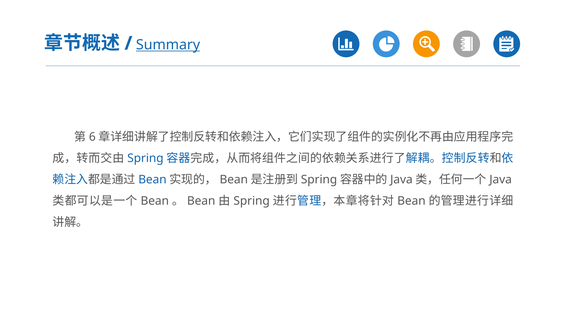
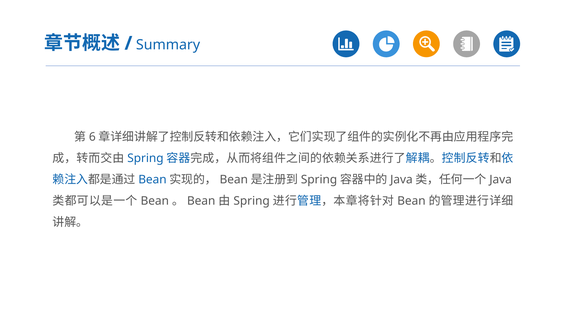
Summary underline: present -> none (168, 45)
